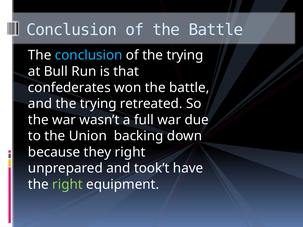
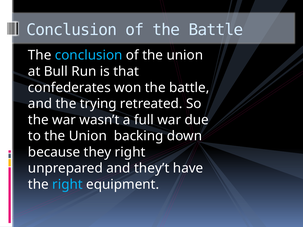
of the trying: trying -> union (185, 55)
took’t: took’t -> they’t (152, 168)
right colour: light green -> light blue (67, 185)
